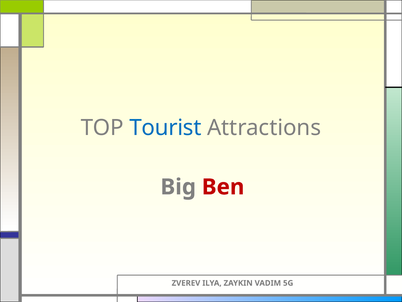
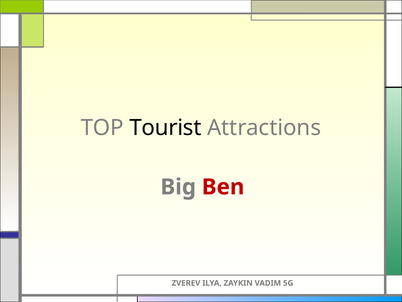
Tourist colour: blue -> black (165, 128)
